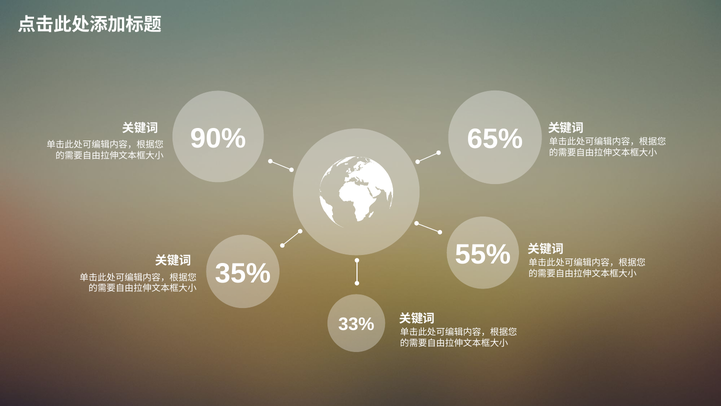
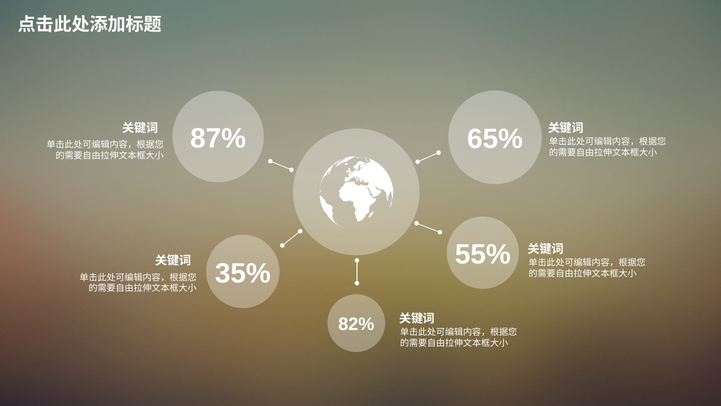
90%: 90% -> 87% (218, 138)
33%: 33% -> 82% (356, 324)
